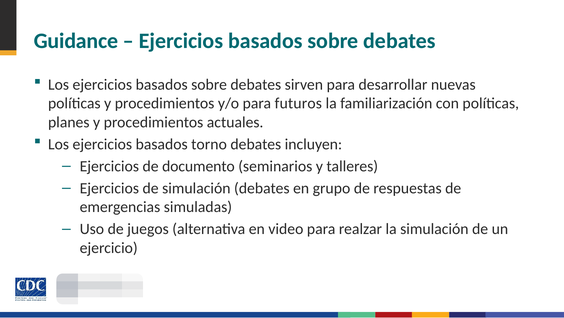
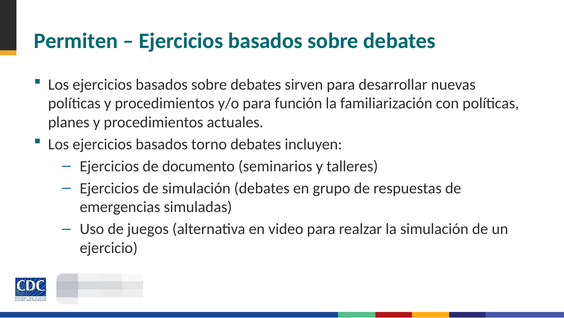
Guidance: Guidance -> Permiten (76, 41)
futuros: futuros -> función (298, 103)
